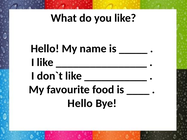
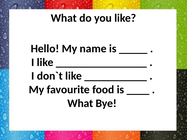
Hello: Hello -> What (80, 104)
